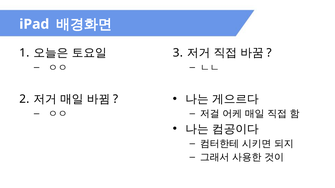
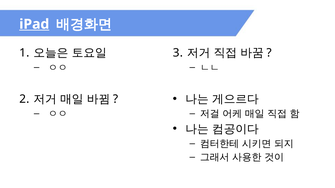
iPad underline: none -> present (34, 24)
